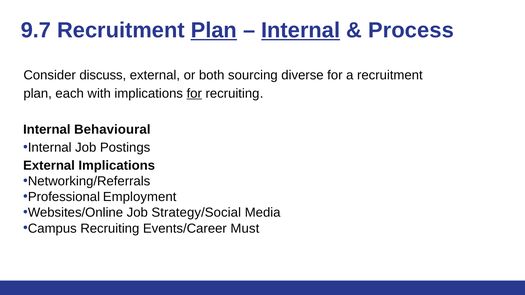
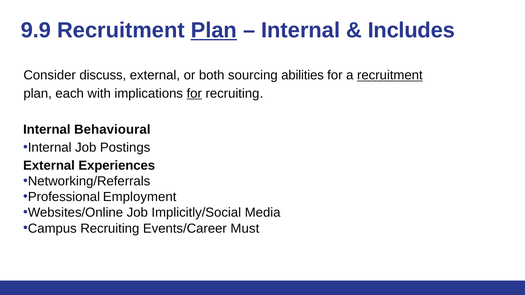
9.7: 9.7 -> 9.9 (36, 30)
Internal underline: present -> none (301, 30)
Process: Process -> Includes (411, 30)
diverse: diverse -> abilities (303, 75)
recruitment underline: none -> present (390, 75)
External Implications: Implications -> Experiences (117, 166)
Strategy/Social: Strategy/Social -> Implicitly/Social (196, 213)
